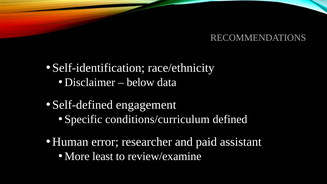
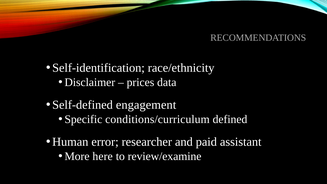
below: below -> prices (141, 82)
least: least -> here (103, 156)
